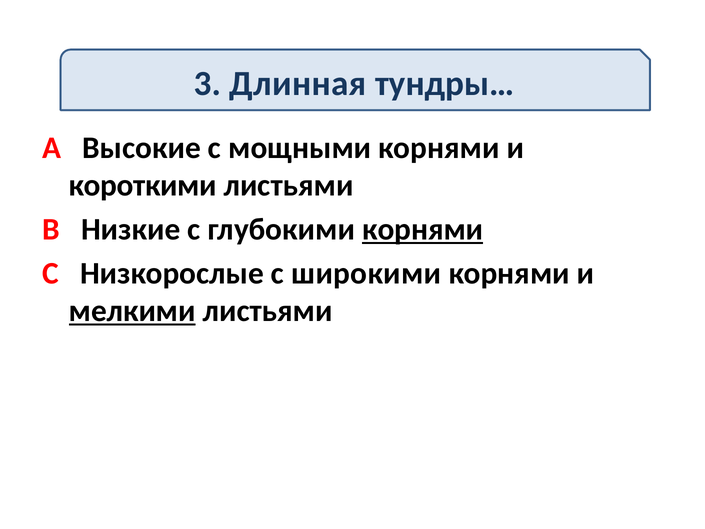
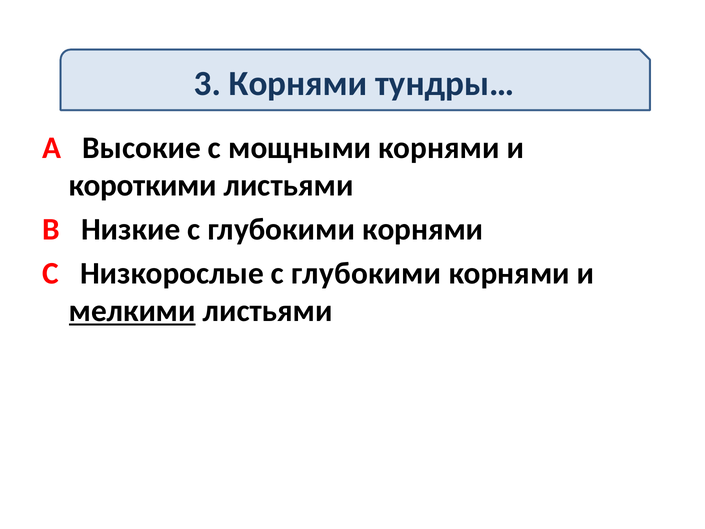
3 Длинная: Длинная -> Корнями (298, 84)
корнями underline: present -> none (423, 229)
Низкорослые с широкими: широкими -> глубокими (366, 273)
